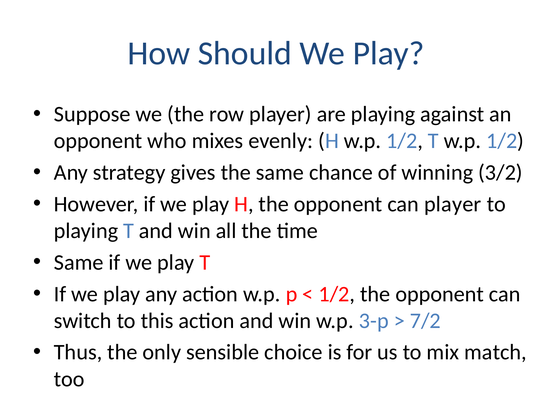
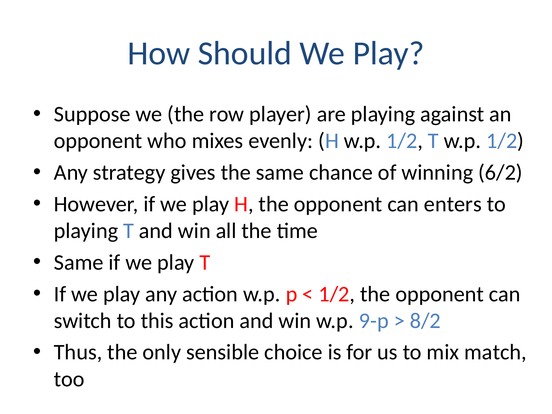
3/2: 3/2 -> 6/2 (500, 173)
can player: player -> enters (453, 204)
3-p: 3-p -> 9-p (374, 321)
7/2: 7/2 -> 8/2 (425, 321)
